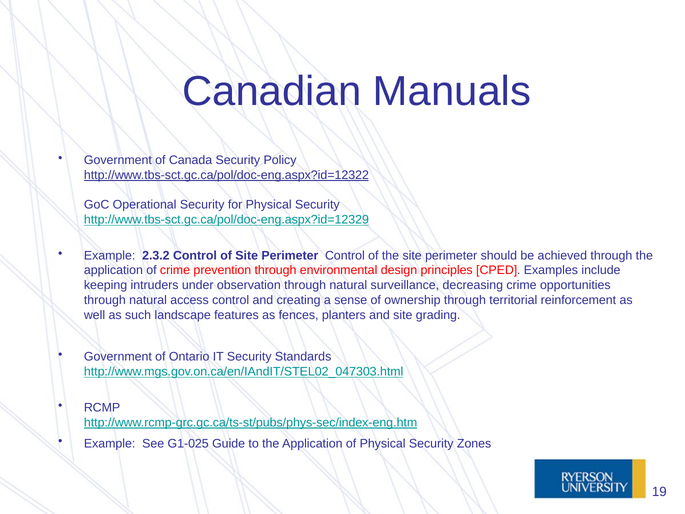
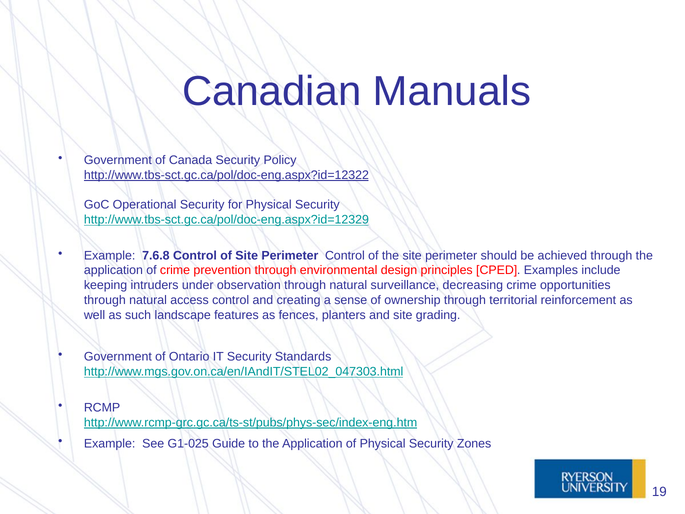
2.3.2: 2.3.2 -> 7.6.8 (156, 255)
